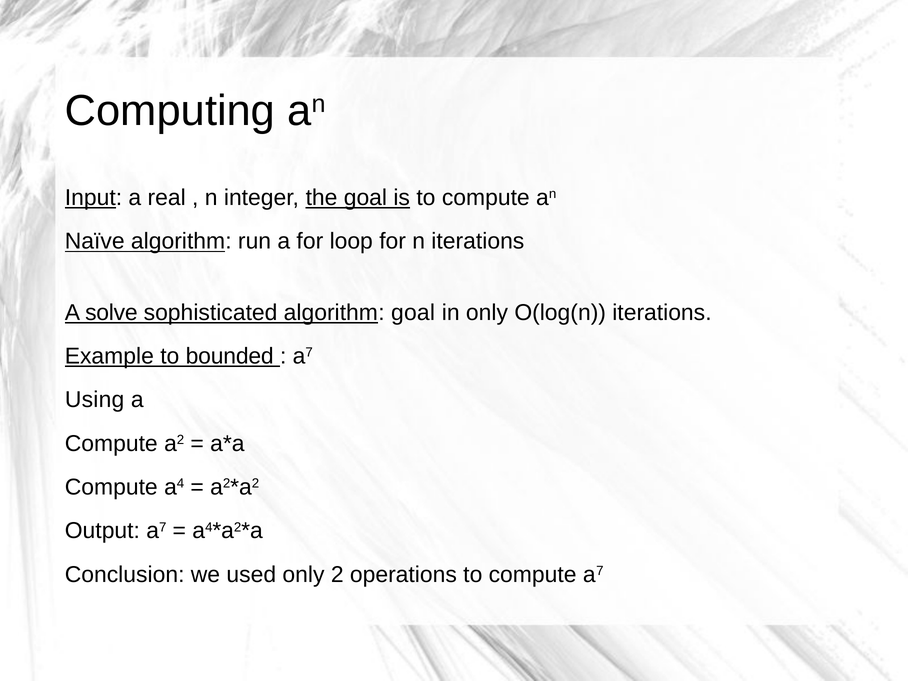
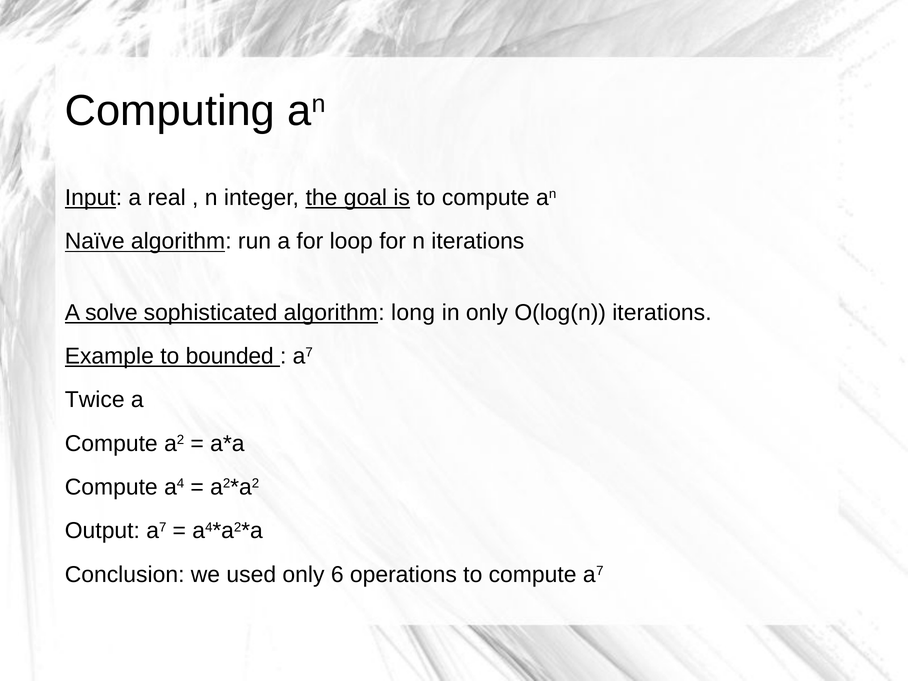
algorithm goal: goal -> long (413, 313)
Using: Using -> Twice (95, 400)
2: 2 -> 6 (337, 574)
